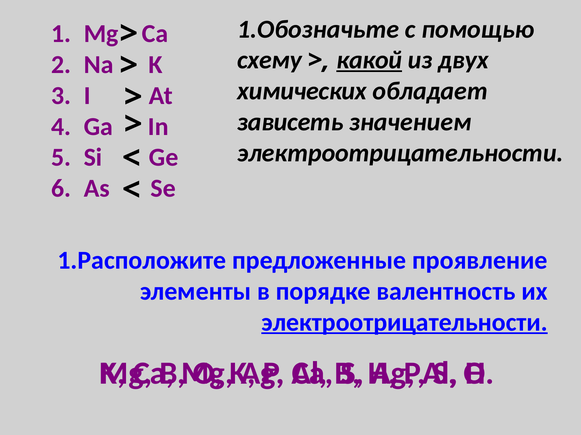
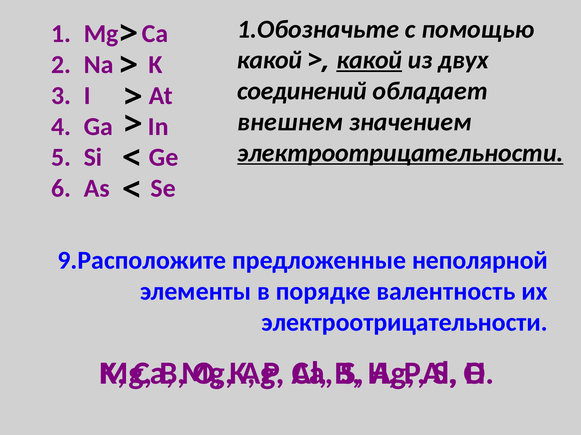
схему: схему -> какой (270, 60)
химических: химических -> соединений (302, 91)
зависеть: зависеть -> внешнем (290, 122)
электроотрицательности underline: none -> present (400, 153)
1.Расположите: 1.Расположите -> 9.Расположите (142, 261)
проявление: проявление -> неполярной (480, 261)
электроотрицательности underline: present -> none (405, 323)
